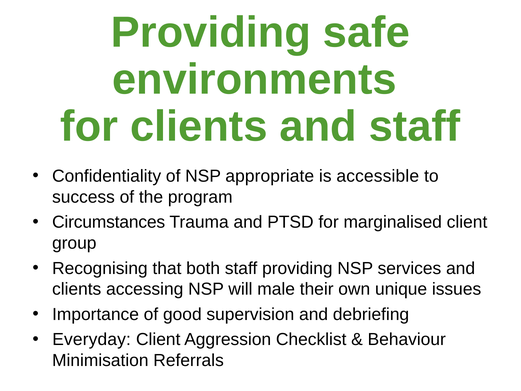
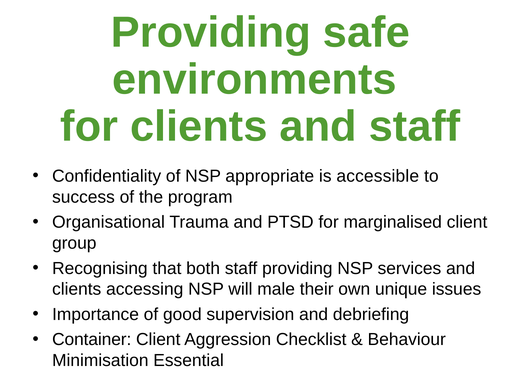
Circumstances: Circumstances -> Organisational (109, 222)
Everyday: Everyday -> Container (92, 339)
Referrals: Referrals -> Essential (189, 360)
